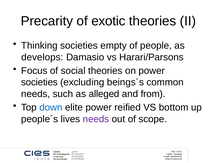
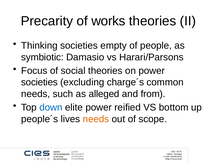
exotic: exotic -> works (108, 21)
develops: develops -> symbiotic (42, 57)
beings´s: beings´s -> charge´s (125, 82)
needs colour: purple -> orange (96, 119)
